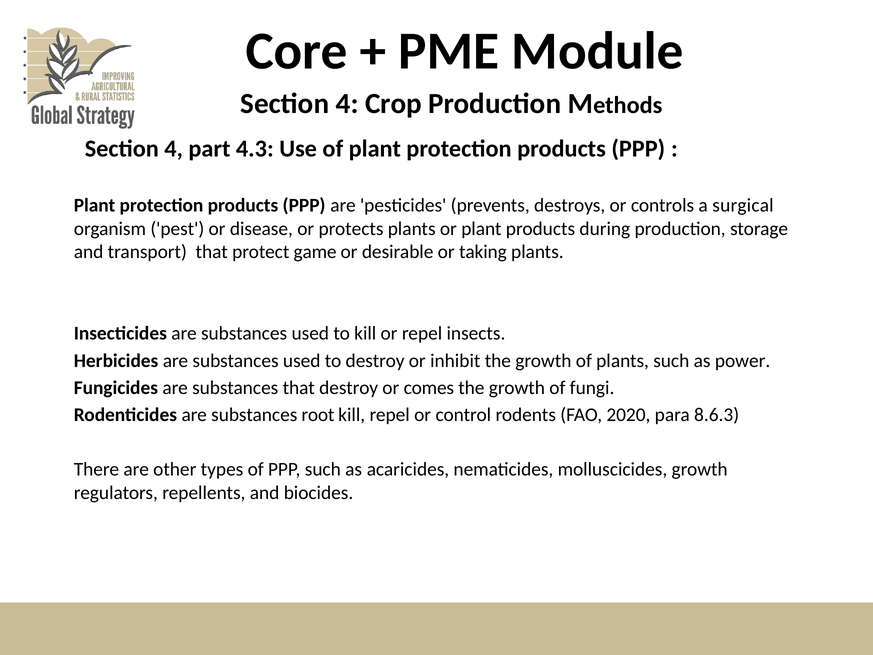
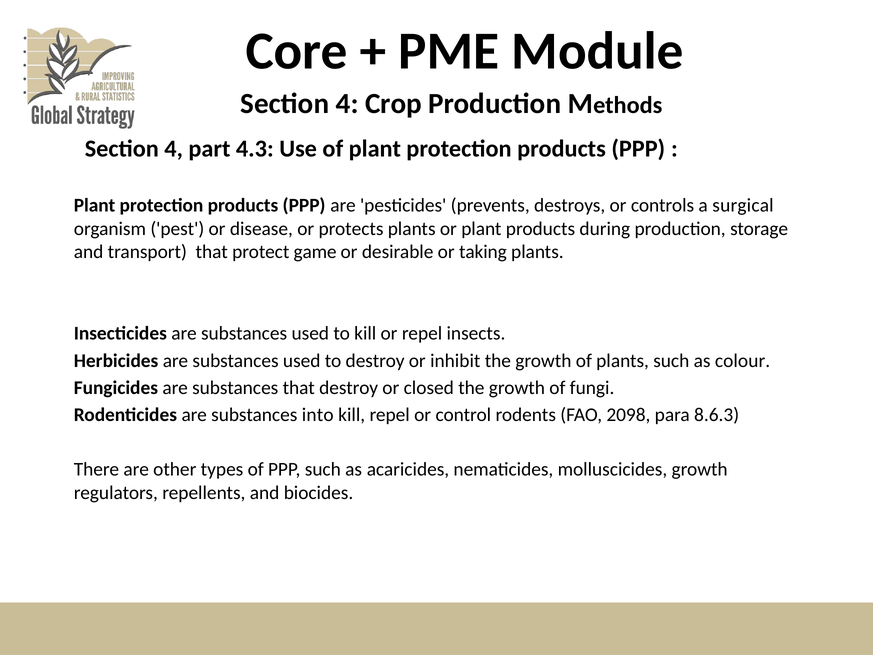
power: power -> colour (743, 361)
comes: comes -> closed (429, 388)
root: root -> into (318, 415)
2020: 2020 -> 2098 (628, 415)
